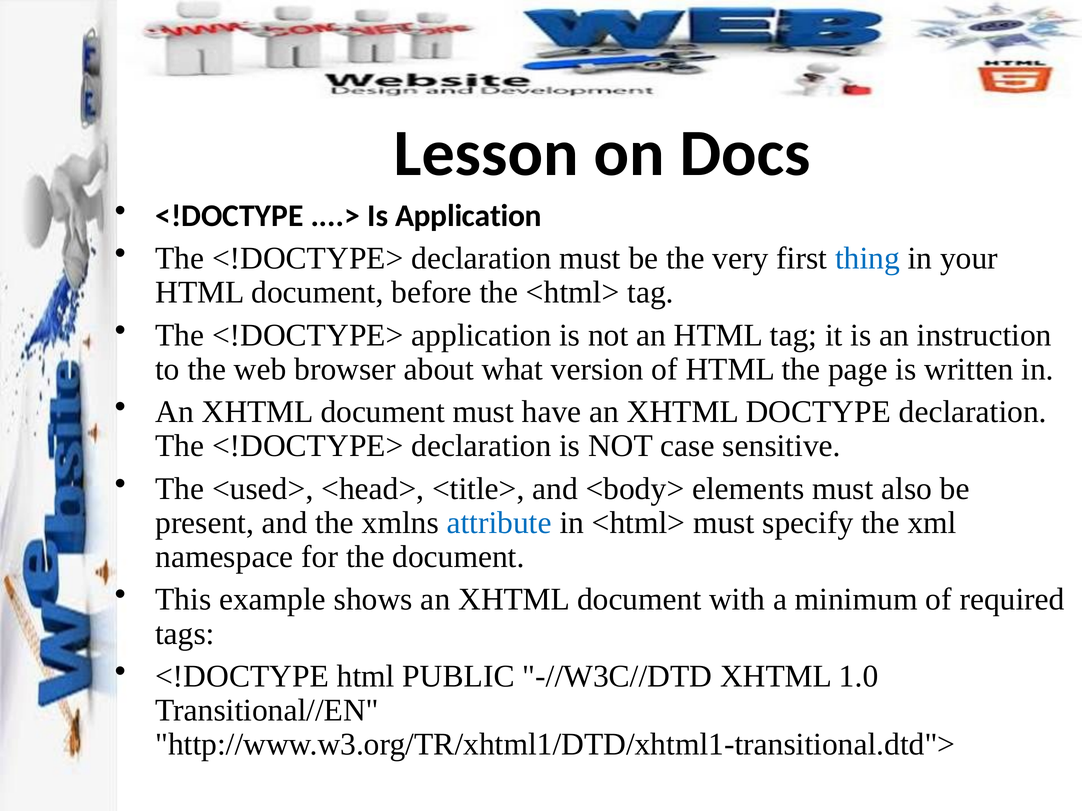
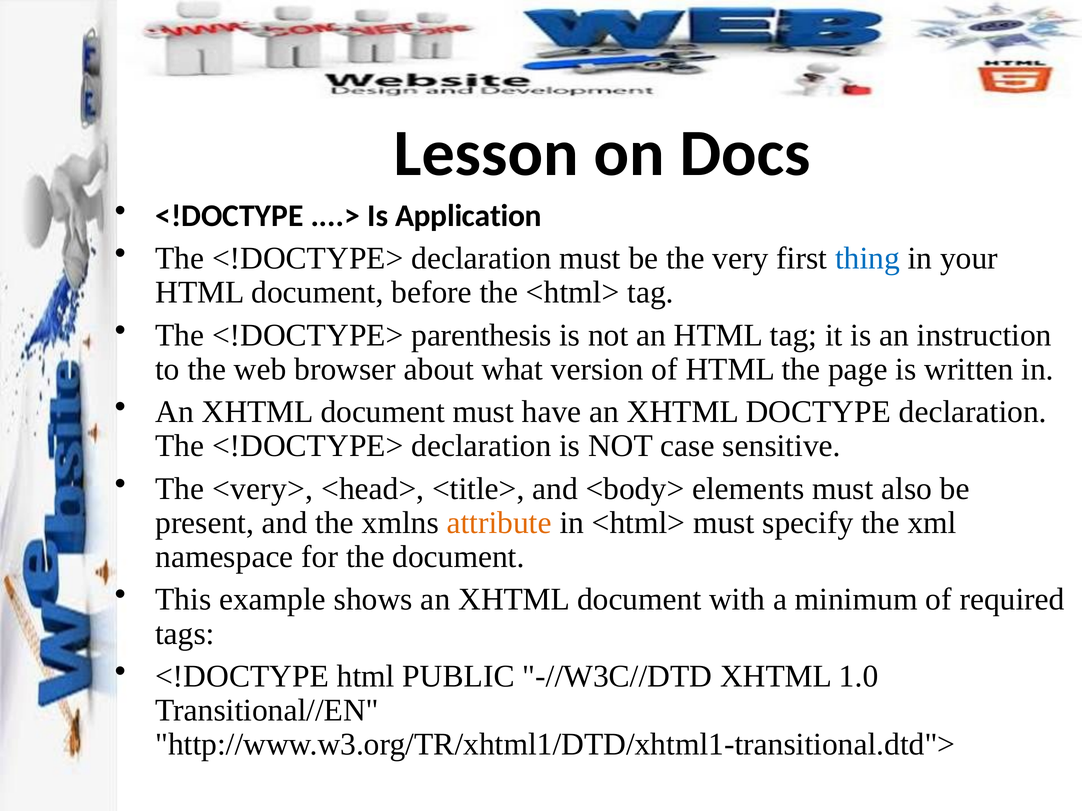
<!DOCTYPE> application: application -> parenthesis (482, 335)
<used>: <used> -> <very> (263, 489)
attribute colour: blue -> orange (499, 523)
